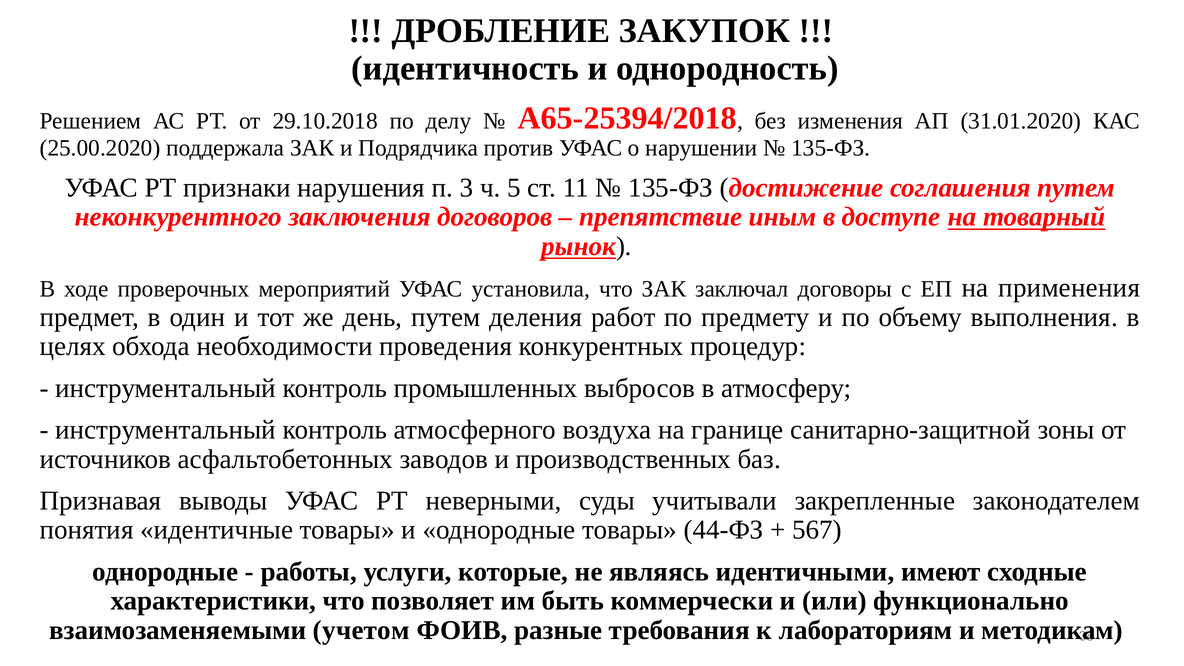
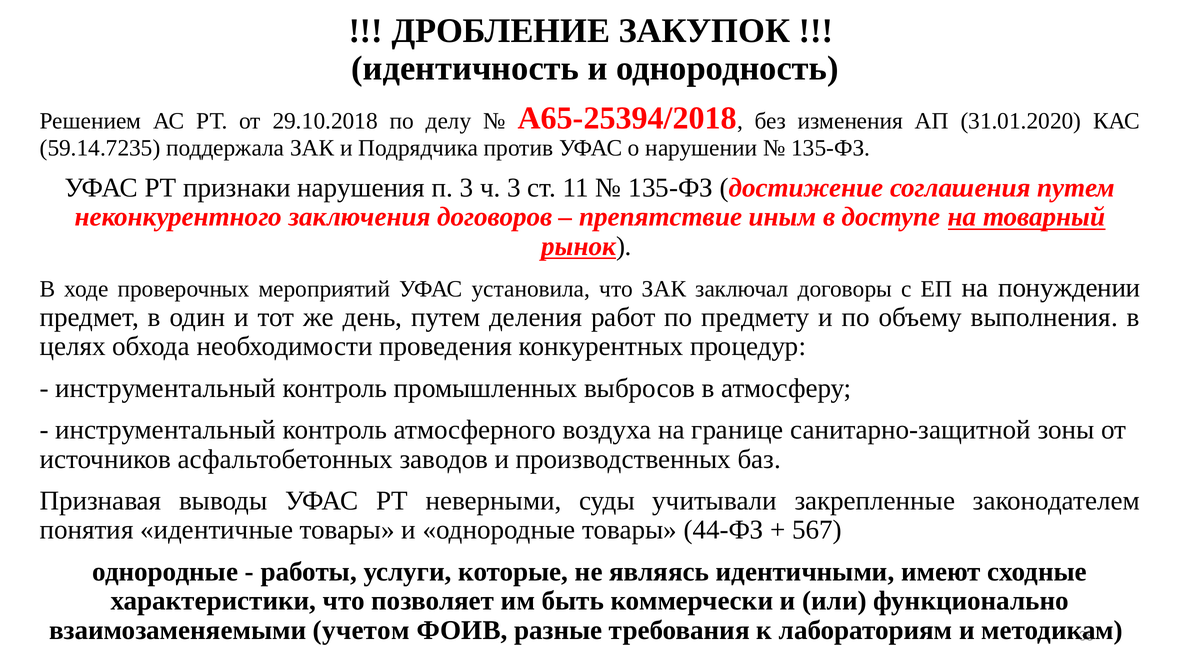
25.00.2020: 25.00.2020 -> 59.14.7235 (100, 148)
ч 5: 5 -> 3 (514, 188)
применения: применения -> понуждении (1069, 288)
